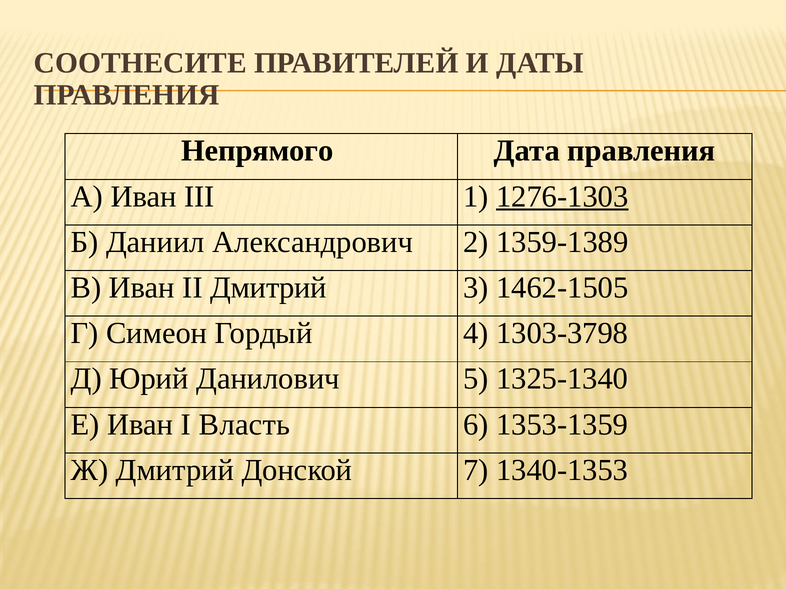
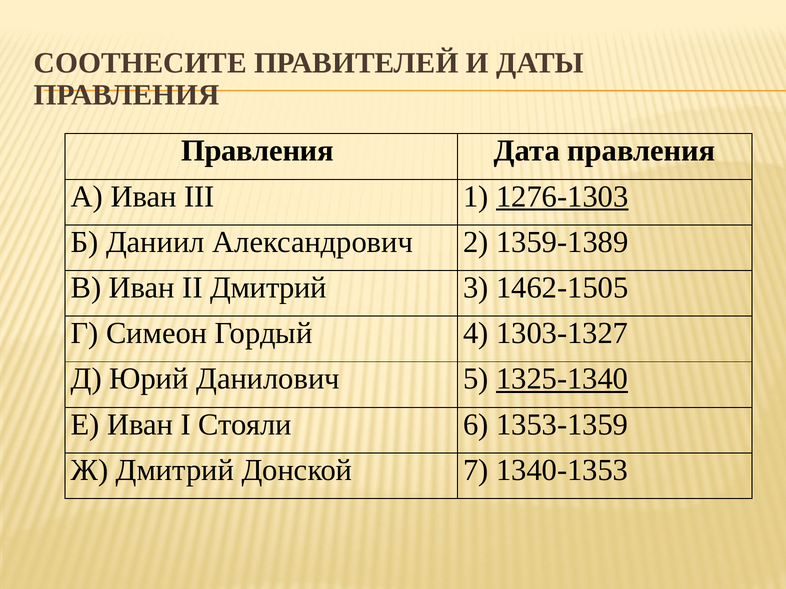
Непрямого: Непрямого -> Правления (257, 151)
1303-3798: 1303-3798 -> 1303-1327 (562, 334)
1325-1340 underline: none -> present (562, 379)
Власть: Власть -> Стояли (245, 425)
